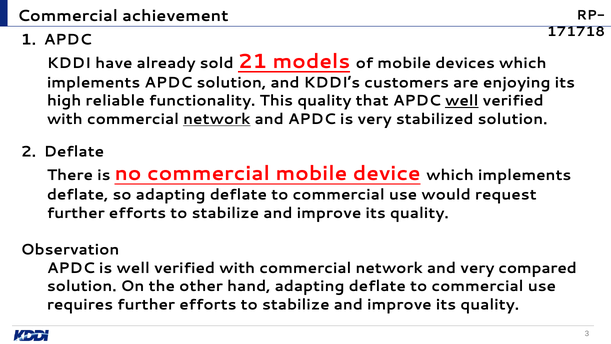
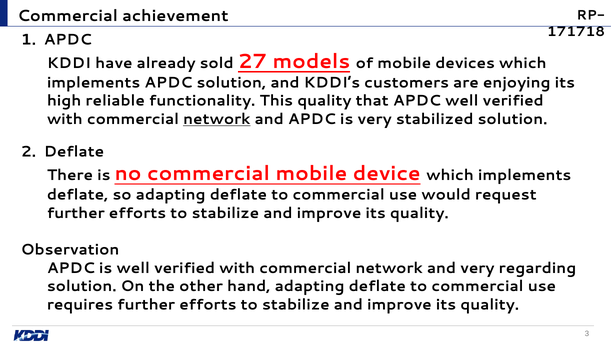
21: 21 -> 27 (252, 61)
well underline: present -> none (462, 101)
compared: compared -> regarding (537, 268)
